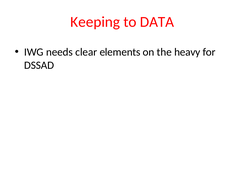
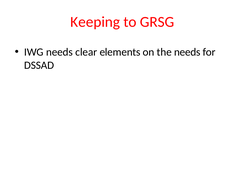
DATA: DATA -> GRSG (157, 22)
the heavy: heavy -> needs (187, 52)
